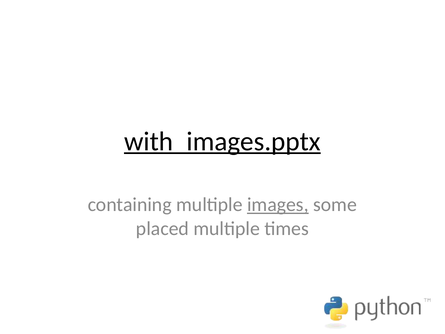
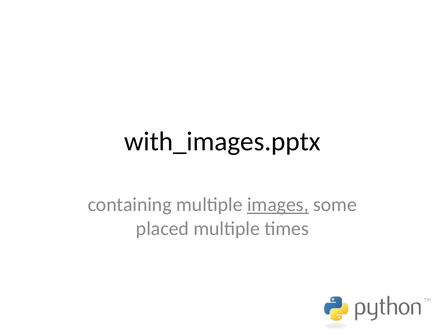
with_images.pptx underline: present -> none (222, 141)
